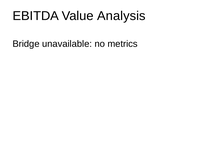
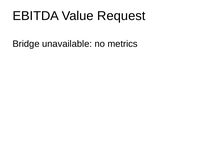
Analysis: Analysis -> Request (121, 16)
